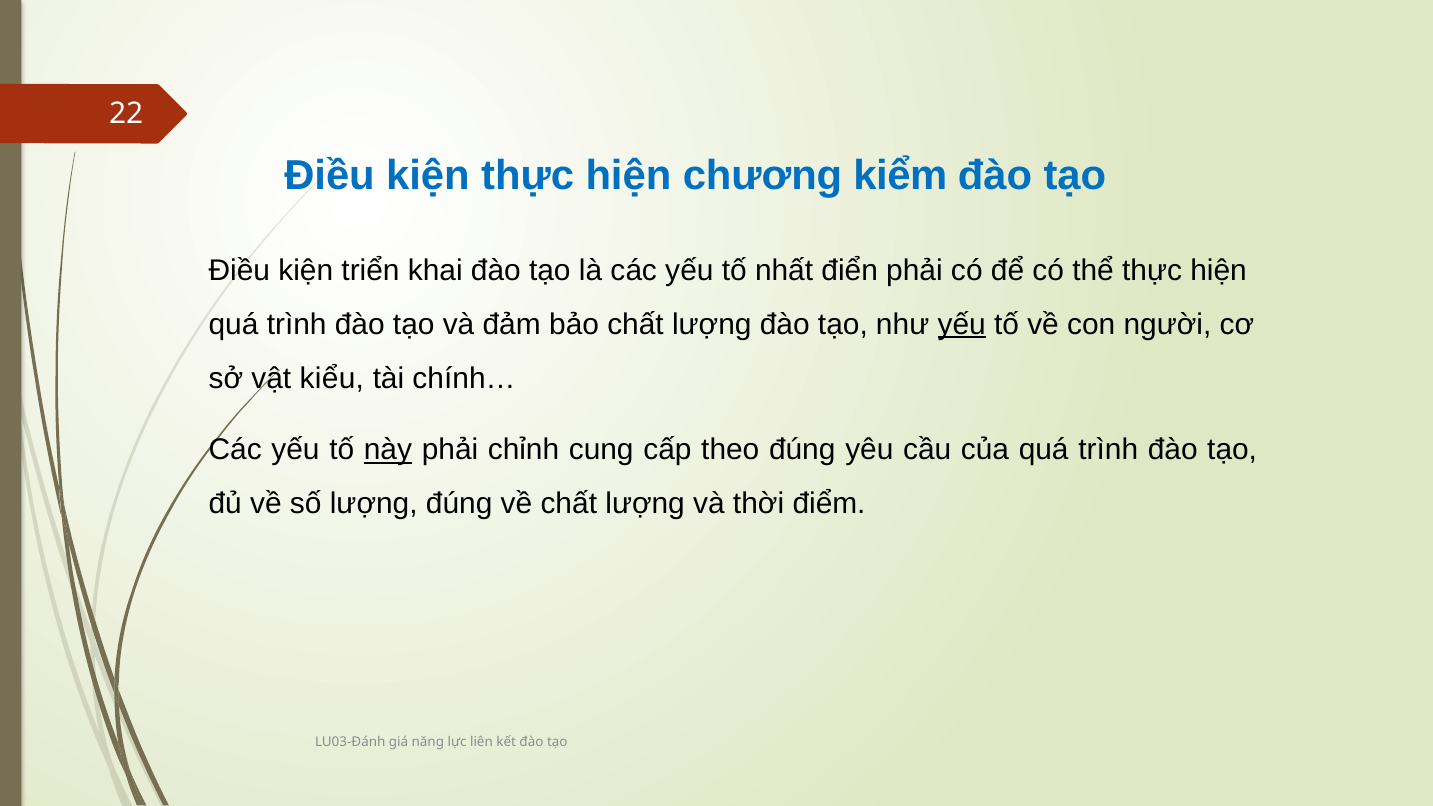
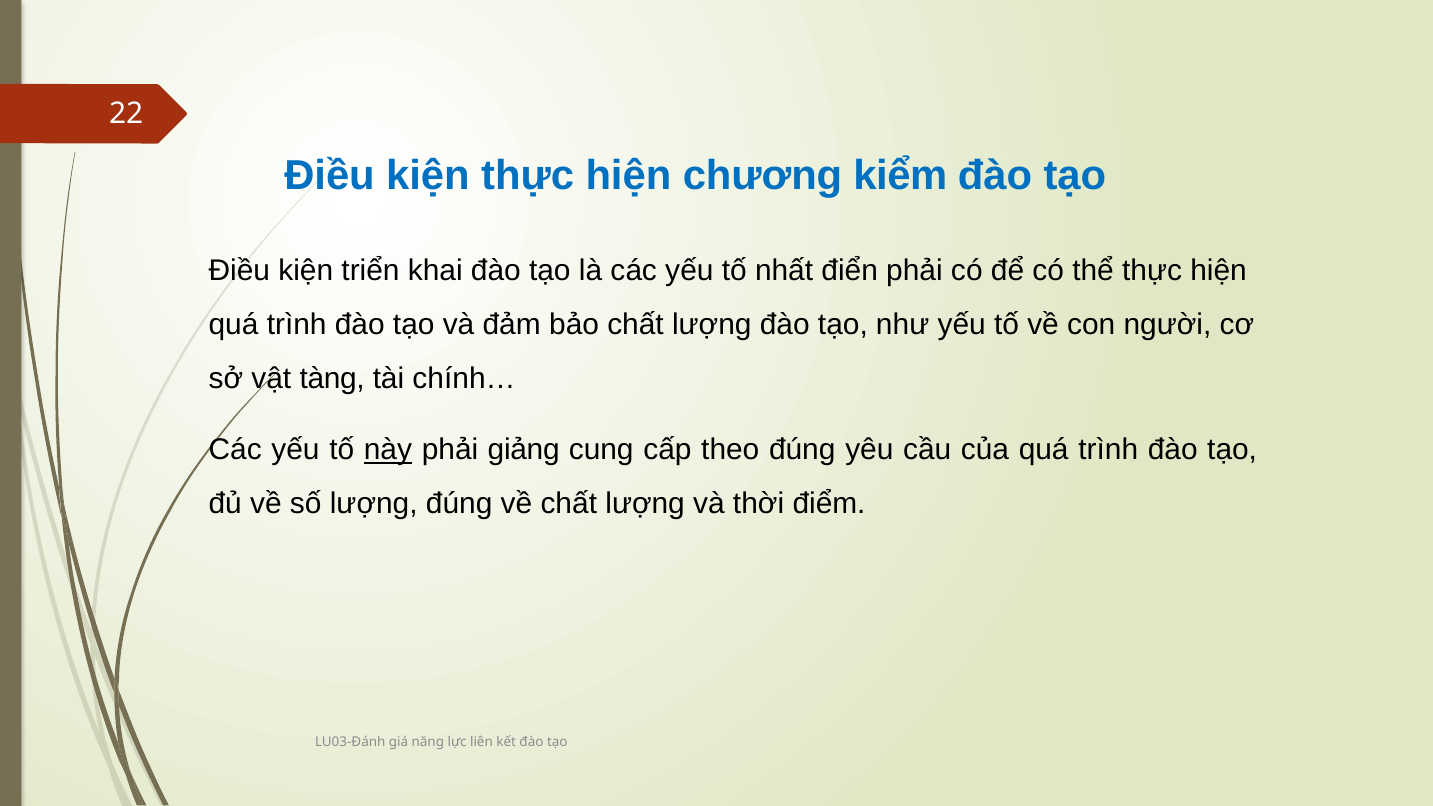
yếu underline: present -> none (962, 324)
kiểu: kiểu -> tàng (332, 378)
chỉnh: chỉnh -> giảng (524, 450)
